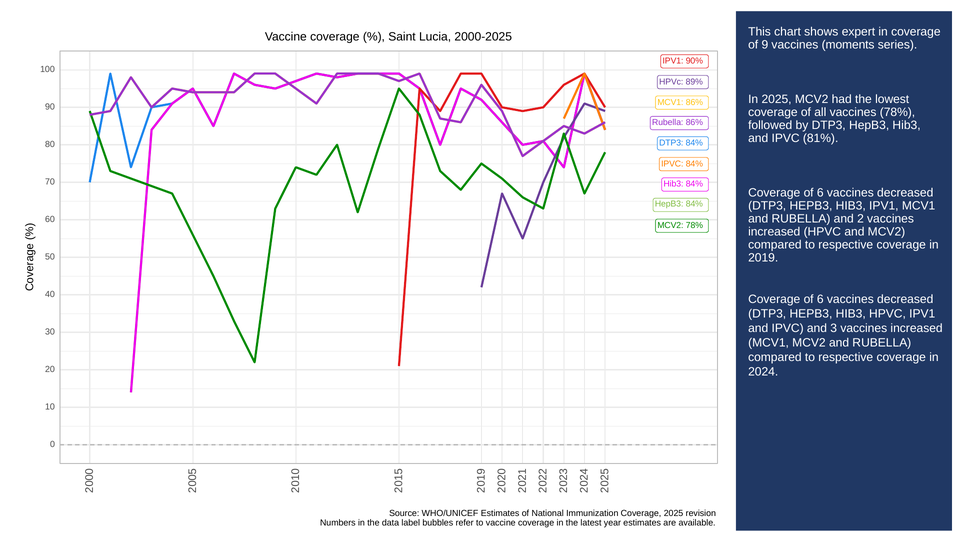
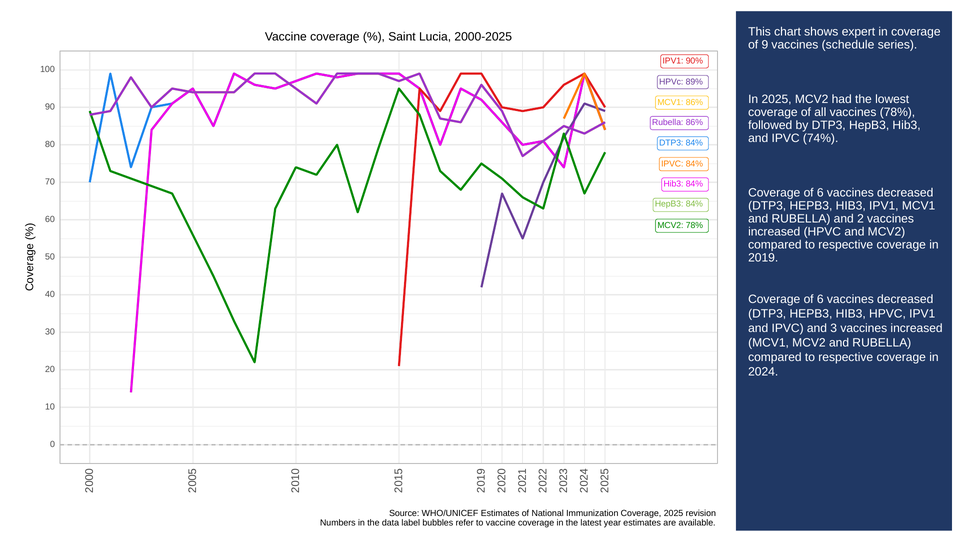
moments: moments -> schedule (848, 45)
81%: 81% -> 74% (821, 138)
